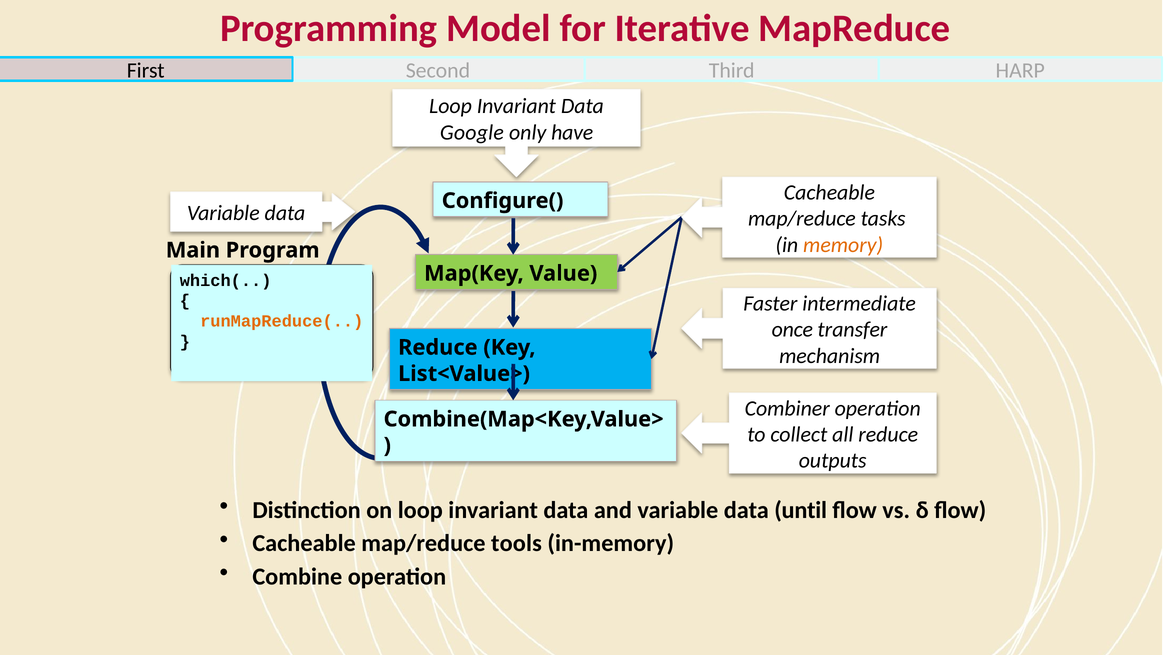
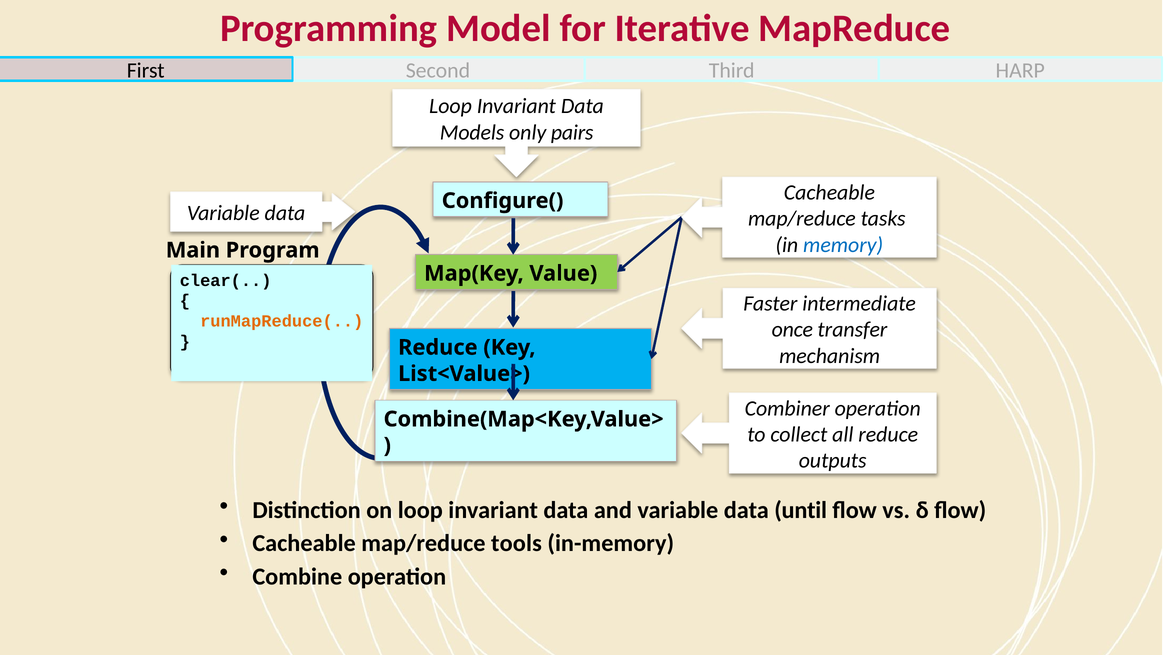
Google: Google -> Models (472, 132)
have: have -> pairs (572, 132)
memory colour: orange -> blue (843, 245)
which(: which( -> clear( (226, 280)
